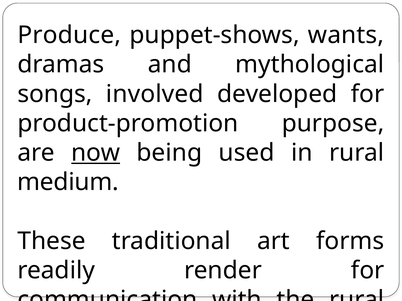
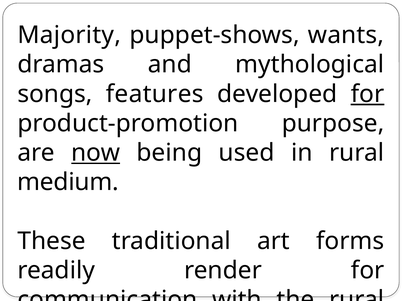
Produce: Produce -> Majority (69, 35)
involved: involved -> features (155, 94)
for underline: none -> present (367, 94)
